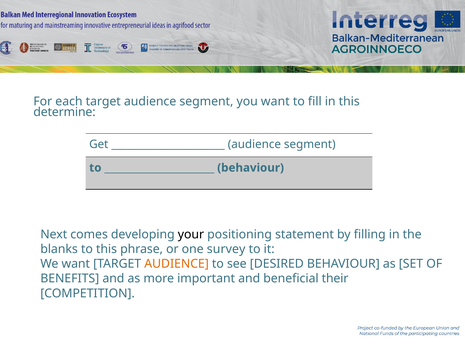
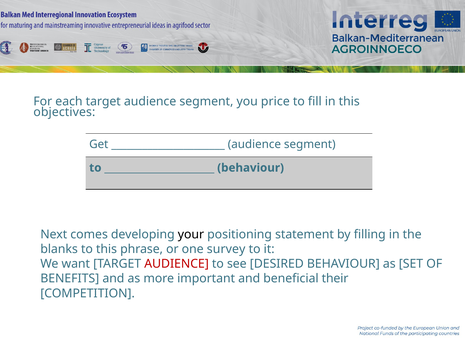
you want: want -> price (275, 102)
determine: determine -> objectives (64, 112)
AUDIENCE colour: orange -> red (177, 264)
